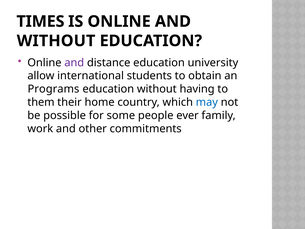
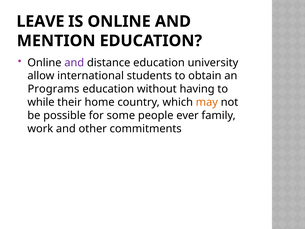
TIMES: TIMES -> LEAVE (40, 21)
WITHOUT: WITHOUT -> MENTION (56, 41)
them: them -> while (41, 102)
may colour: blue -> orange (207, 102)
